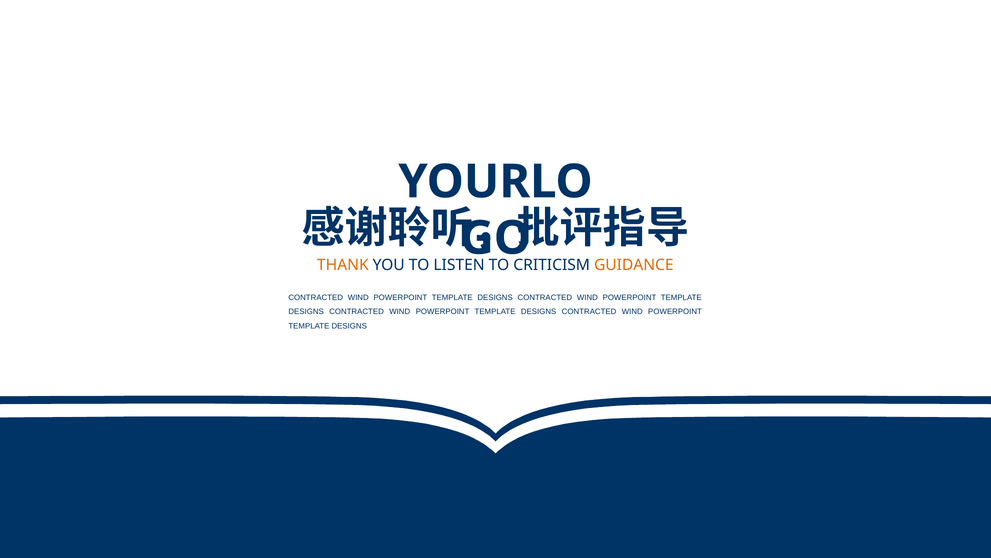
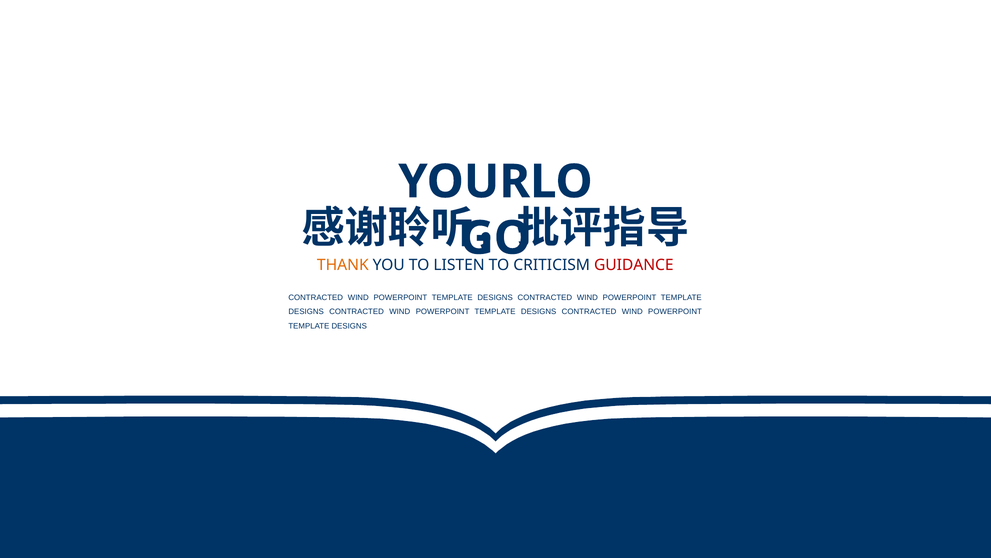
GUIDANCE colour: orange -> red (634, 265)
